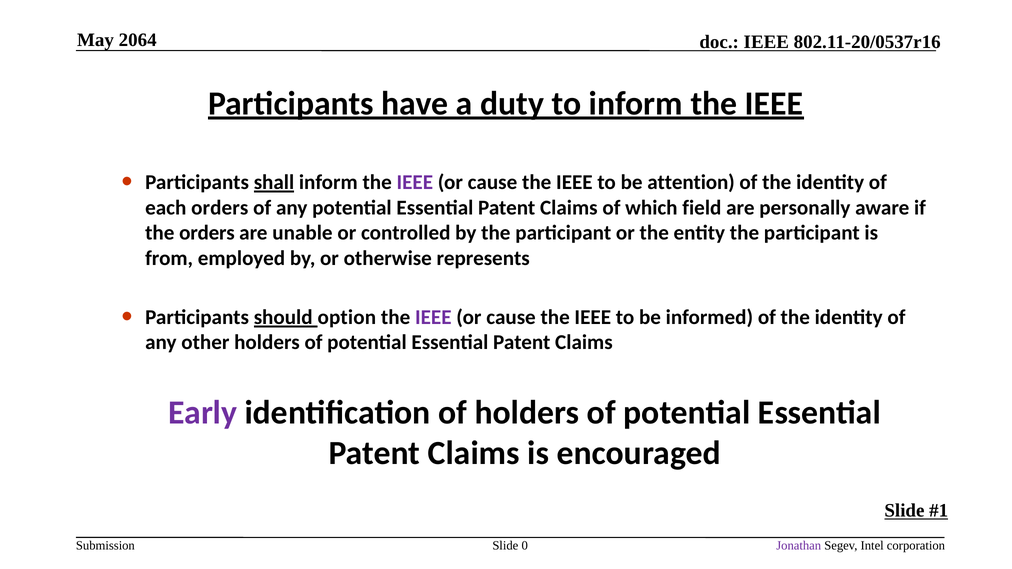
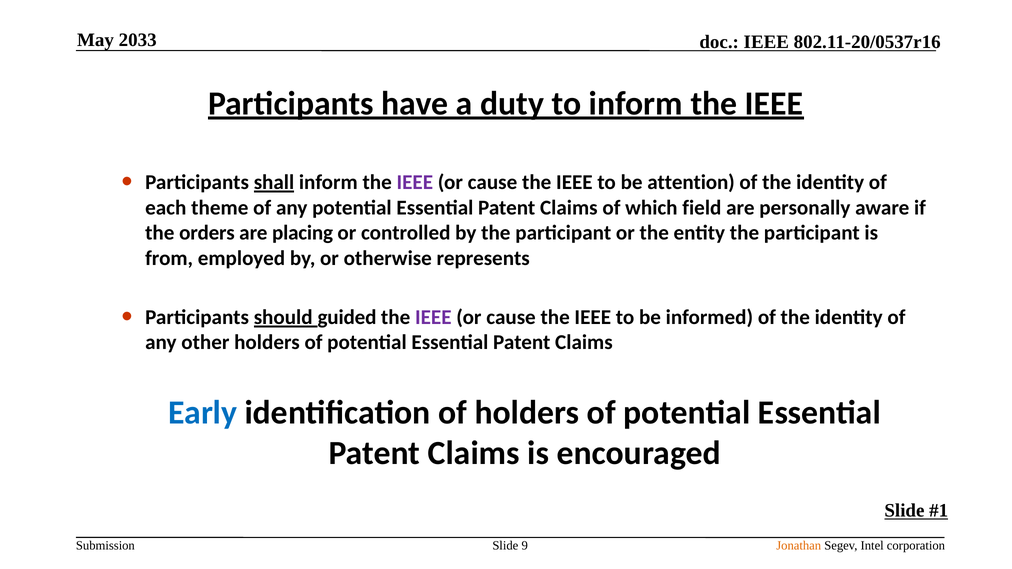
2064: 2064 -> 2033 (138, 40)
each orders: orders -> theme (220, 208)
unable: unable -> placing (303, 233)
option: option -> guided (347, 317)
Early colour: purple -> blue (203, 413)
0: 0 -> 9 (525, 546)
Jonathan colour: purple -> orange (799, 546)
